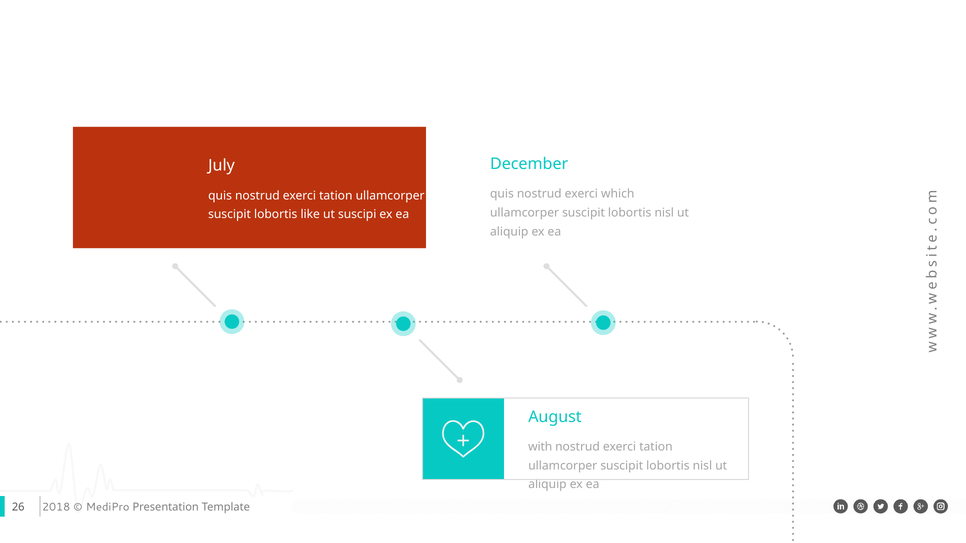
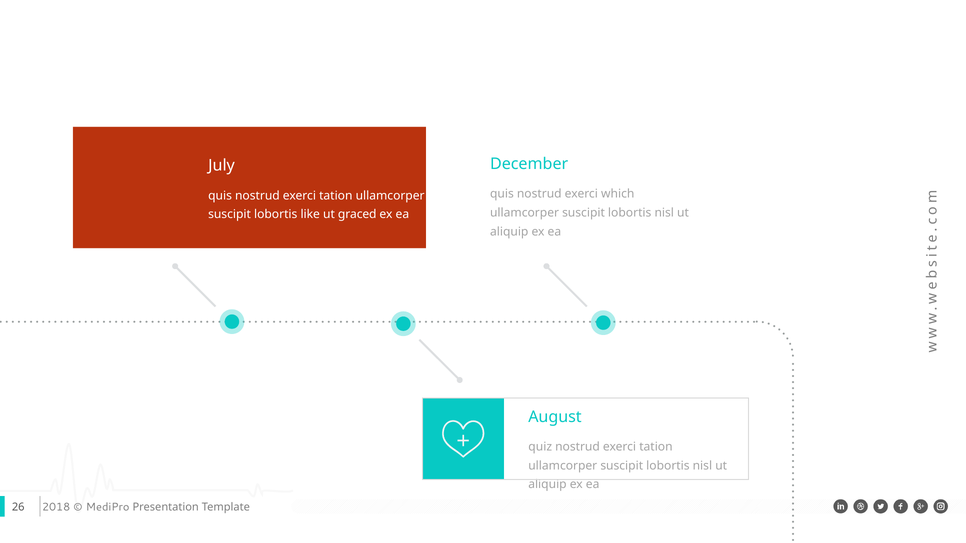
suscipi: suscipi -> graced (357, 215)
with: with -> quiz (540, 447)
